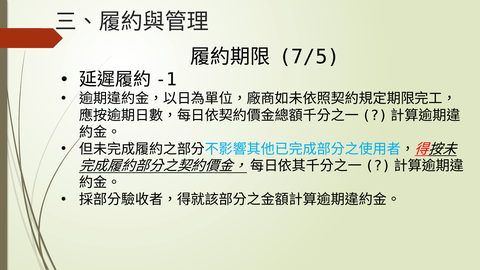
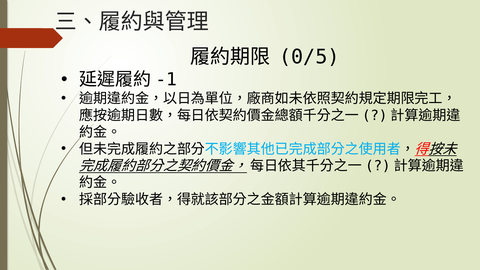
7/5: 7/5 -> 0/5 (309, 57)
